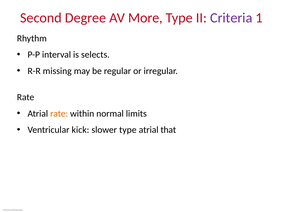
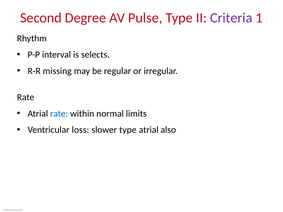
More: More -> Pulse (145, 18)
rate colour: orange -> blue (59, 114)
kick: kick -> loss (80, 130)
that: that -> also (168, 130)
